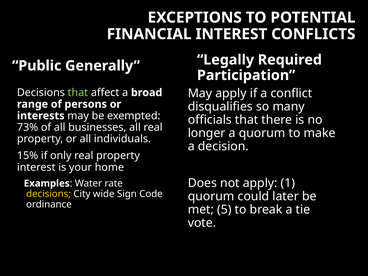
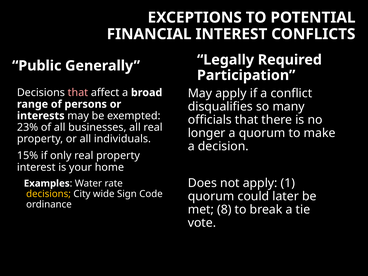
that colour: light green -> pink (78, 93)
73%: 73% -> 23% (28, 127)
5: 5 -> 8 (224, 210)
